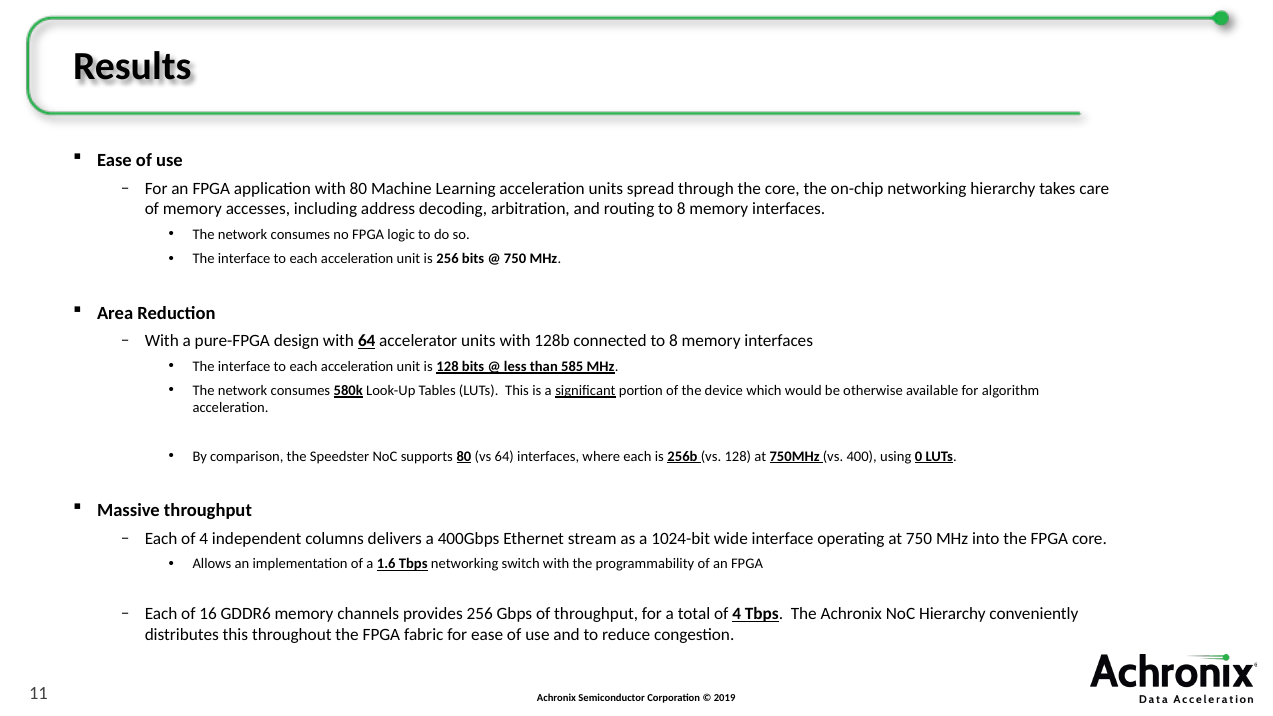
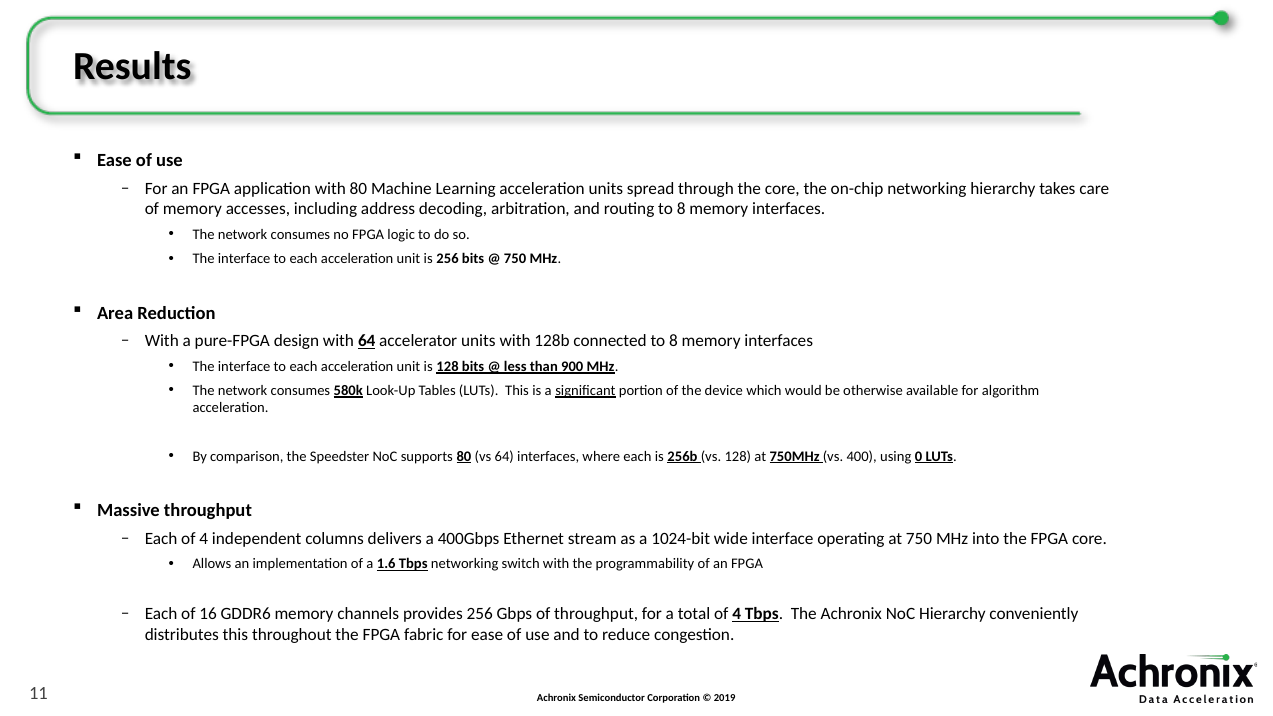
585: 585 -> 900 (572, 367)
